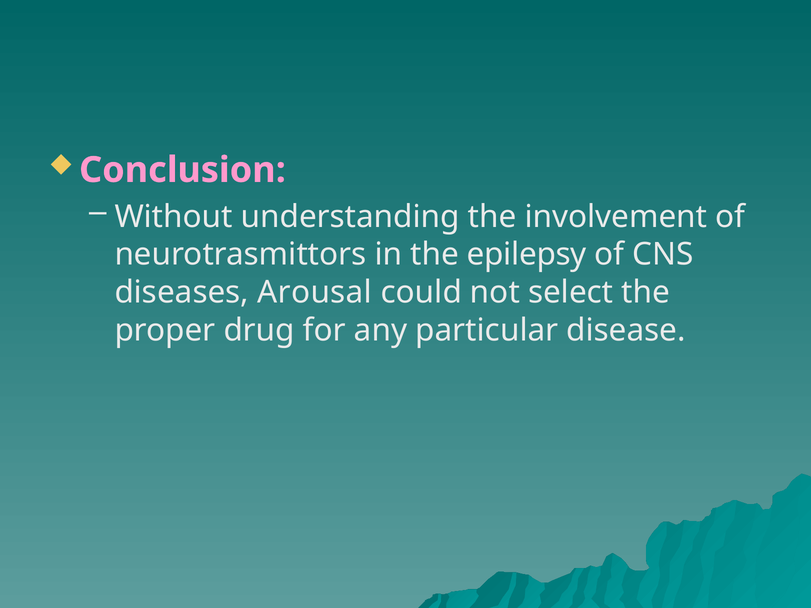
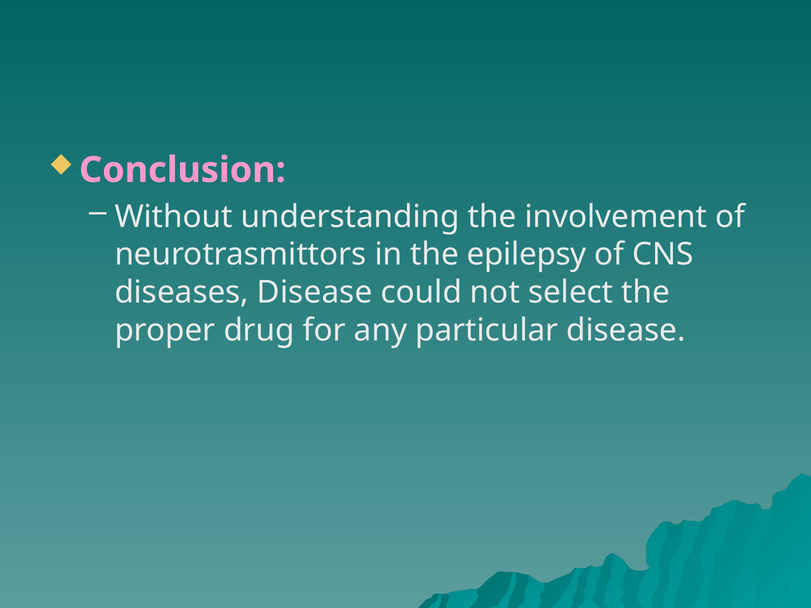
diseases Arousal: Arousal -> Disease (315, 292)
